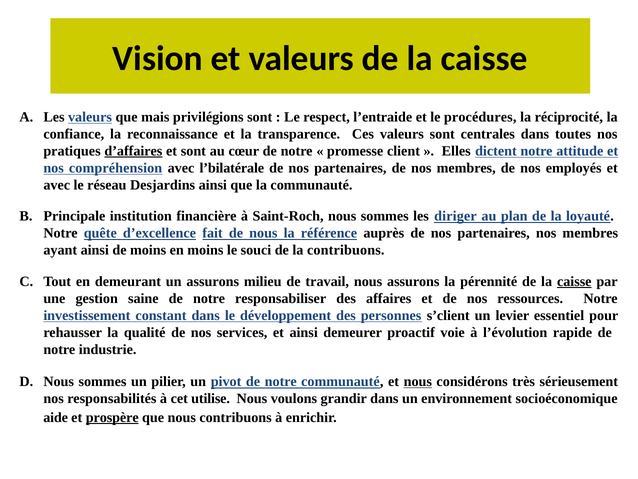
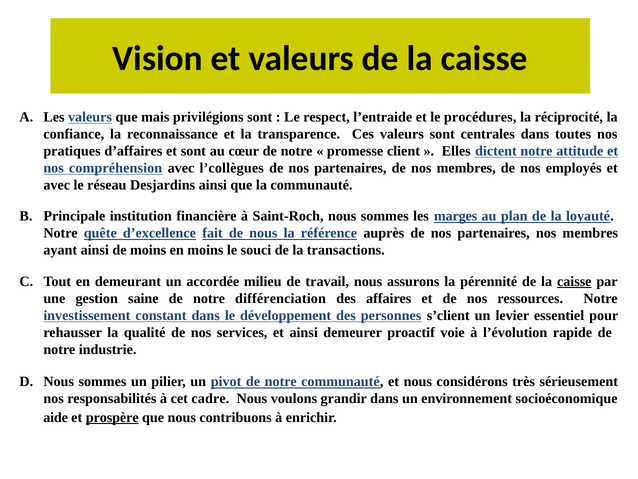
d’affaires underline: present -> none (133, 151)
l’bilatérale: l’bilatérale -> l’collègues (232, 168)
diriger: diriger -> marges (456, 216)
la contribuons: contribuons -> transactions (346, 250)
un assurons: assurons -> accordée (213, 281)
responsabiliser: responsabiliser -> différenciation (281, 298)
nous underline: present -> none (418, 381)
utilise: utilise -> cadre (210, 398)
